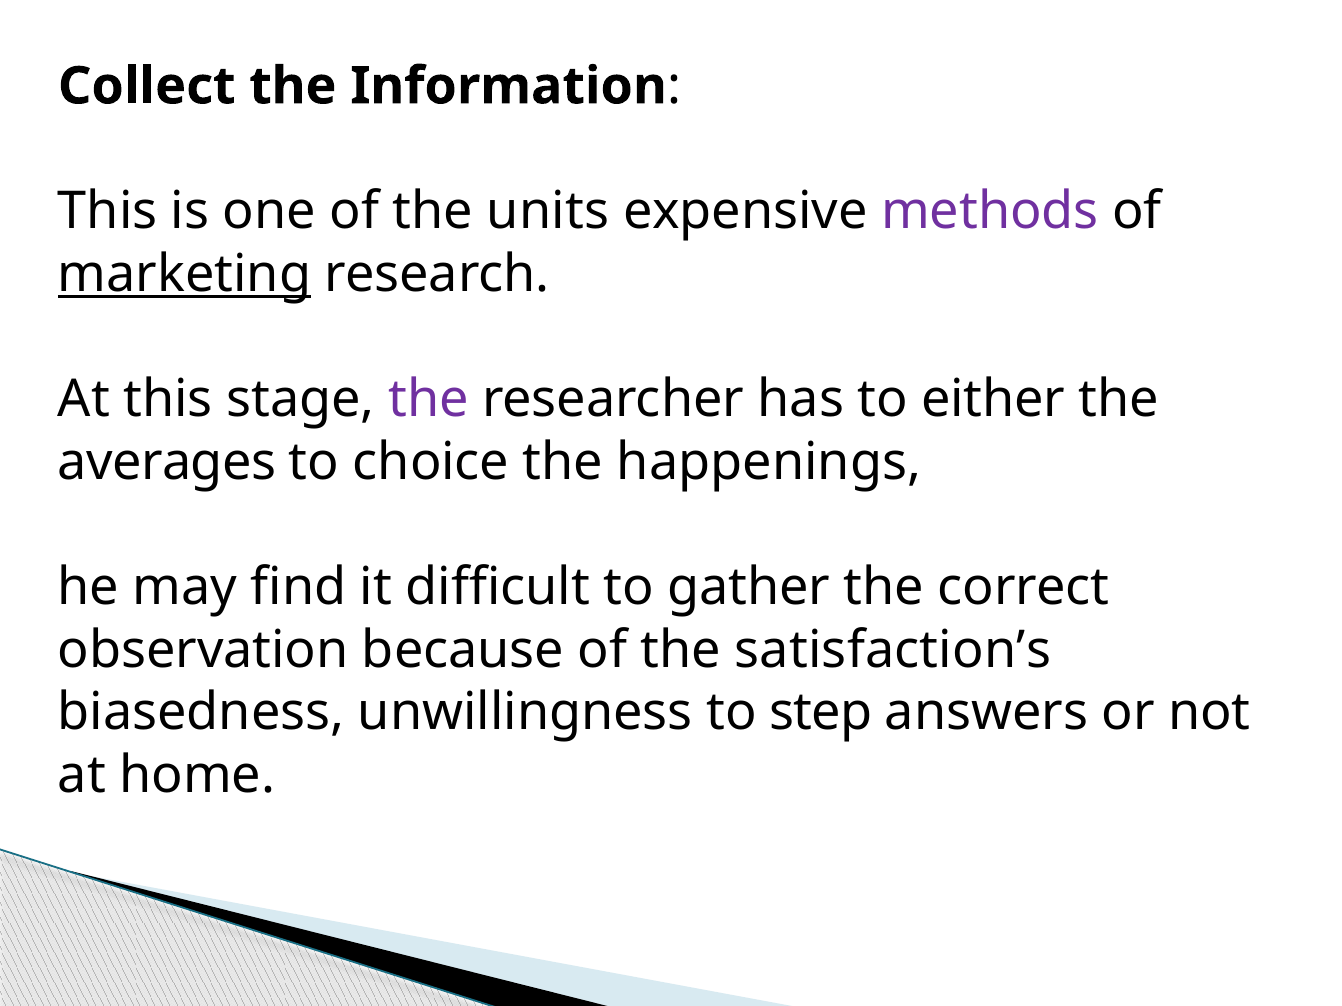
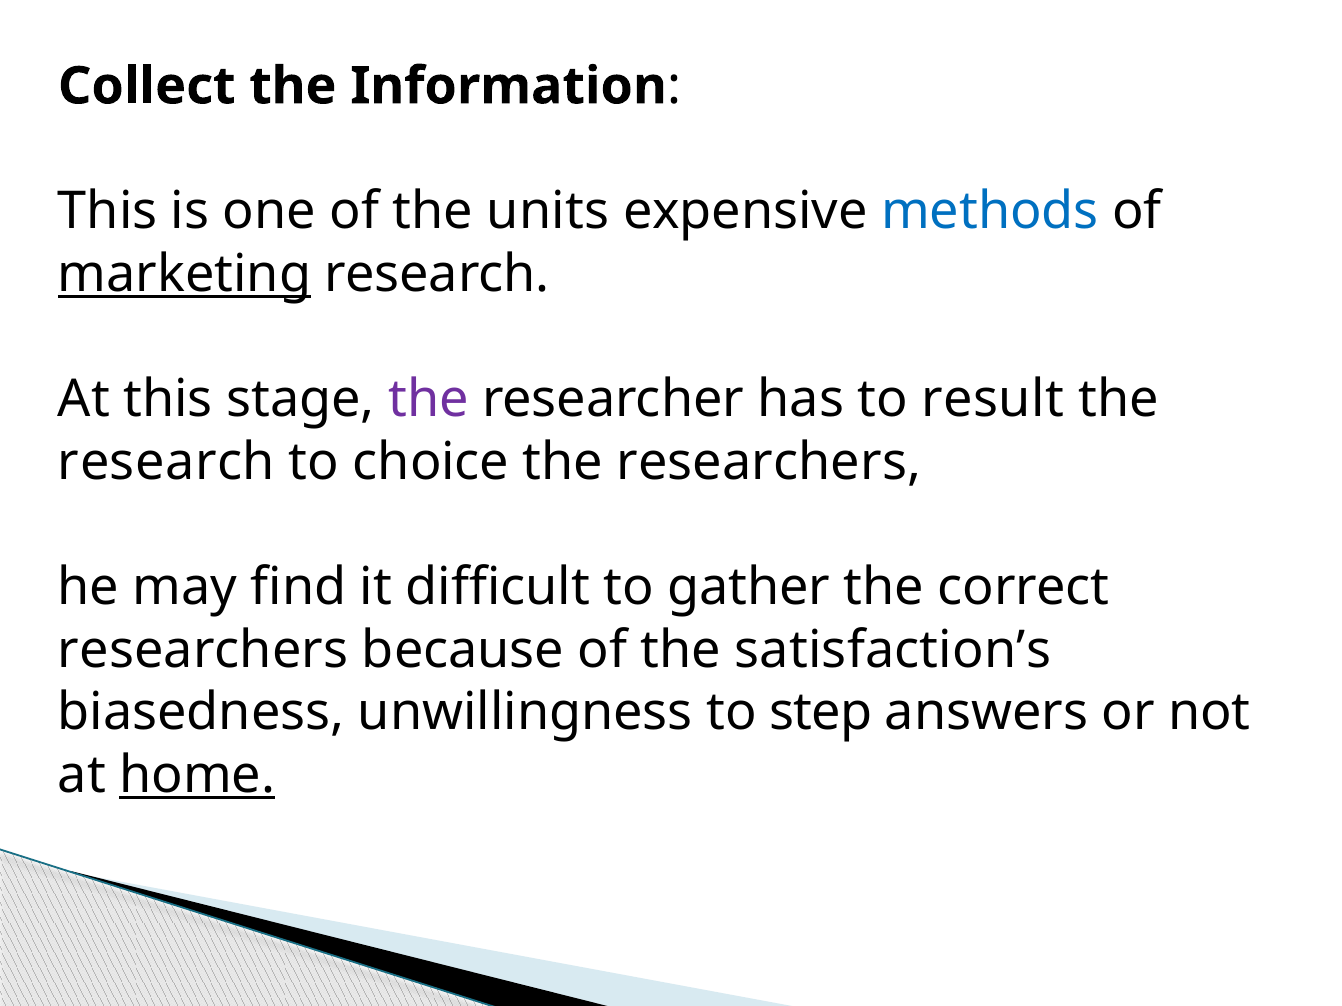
methods colour: purple -> blue (990, 212)
either: either -> result (993, 400)
averages: averages -> research (166, 462)
the happenings: happenings -> researchers (769, 462)
observation: observation -> researchers (203, 650)
home underline: none -> present (197, 776)
